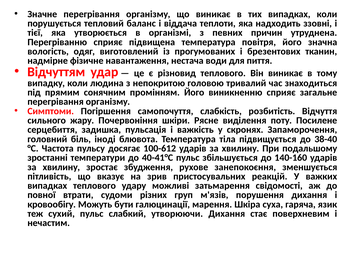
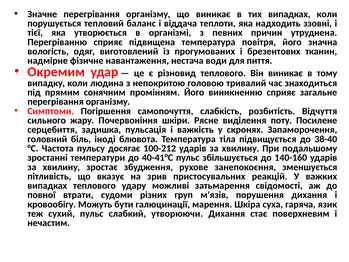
Відчуттям: Відчуттям -> Окремим (56, 72)
100-612: 100-612 -> 100-212 (160, 148)
